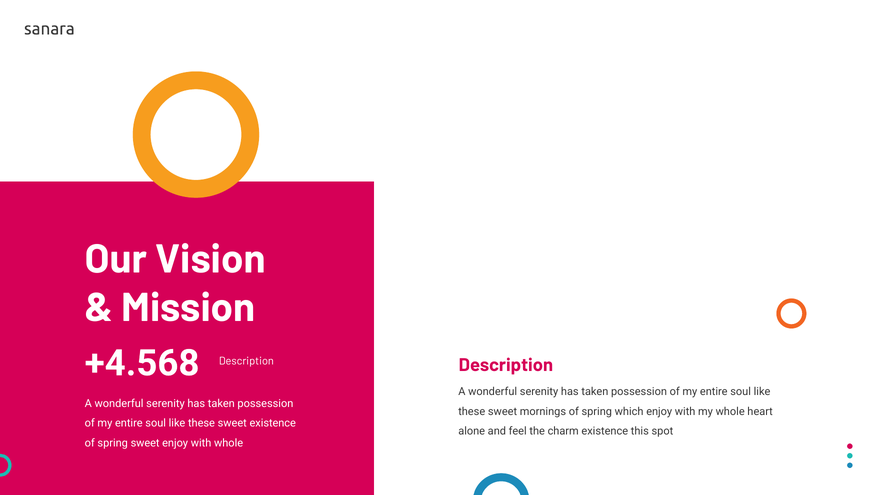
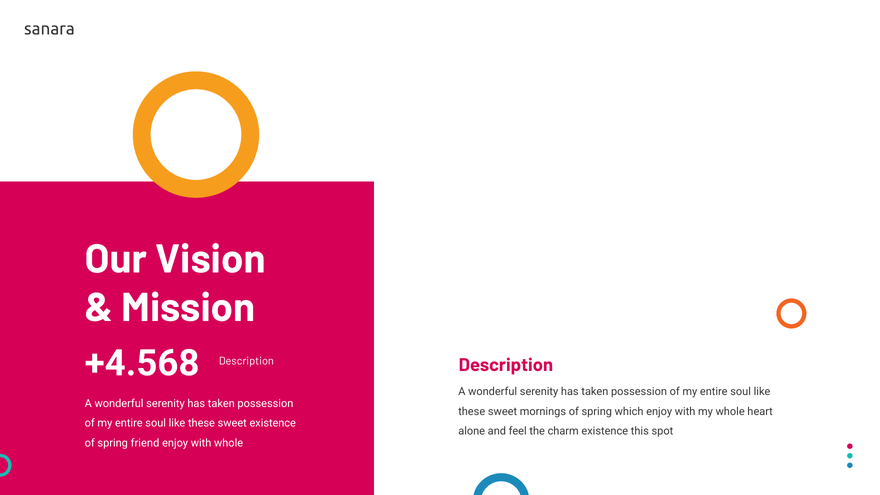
spring sweet: sweet -> friend (145, 443)
